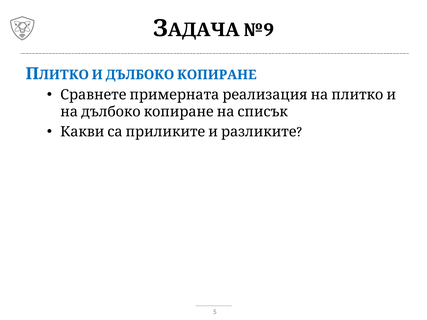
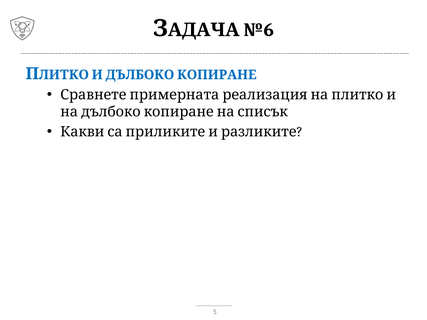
№9: №9 -> №6 (259, 30)
